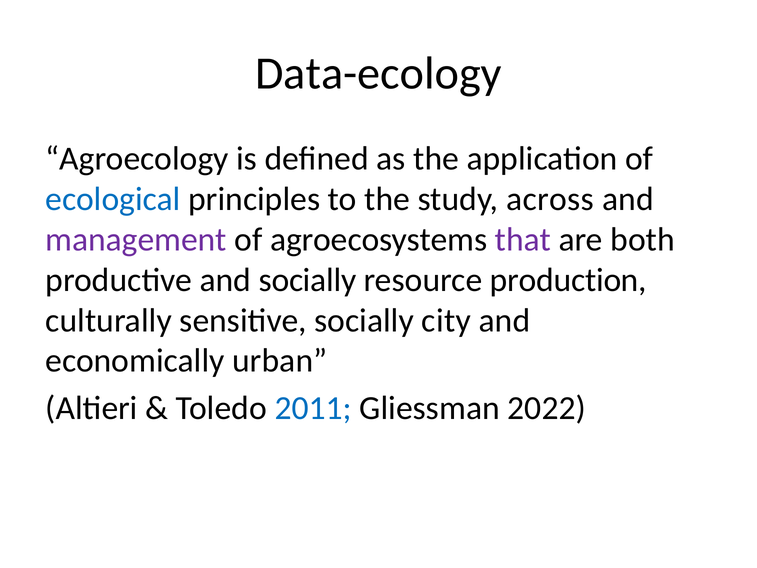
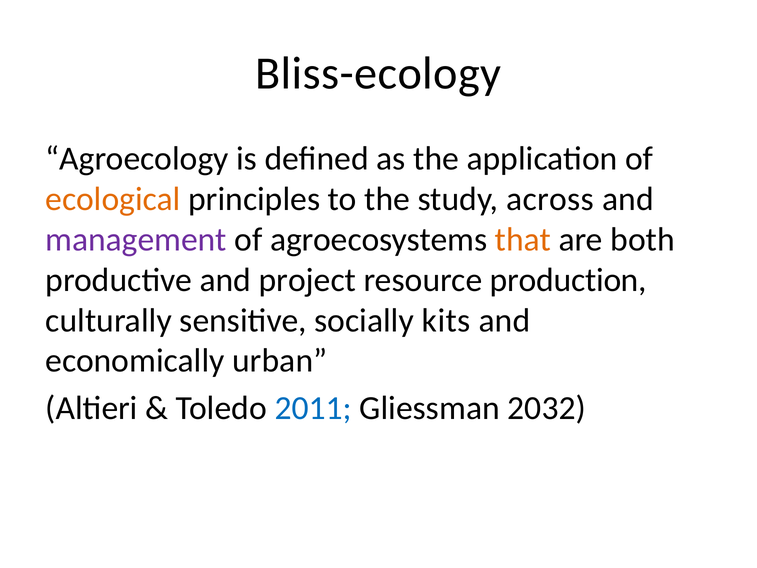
Data-ecology: Data-ecology -> Bliss-ecology (378, 73)
ecological colour: blue -> orange (113, 199)
that colour: purple -> orange (523, 240)
and socially: socially -> project (307, 280)
city: city -> kits (446, 320)
2022: 2022 -> 2032 (547, 408)
